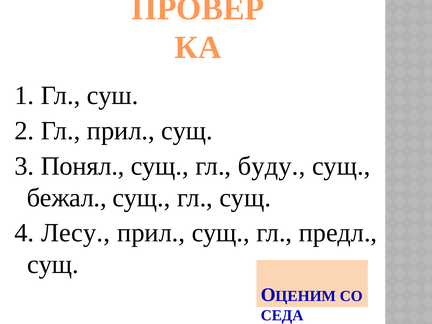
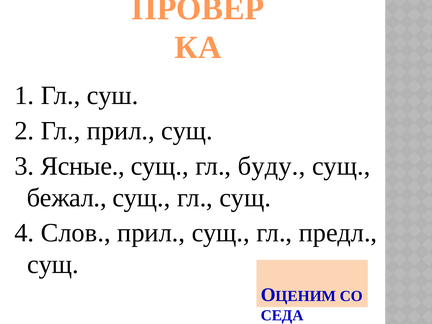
Понял: Понял -> Ясные (83, 166)
Лесу: Лесу -> Слов (76, 233)
